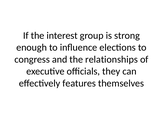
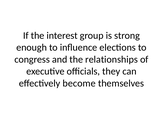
features: features -> become (79, 83)
